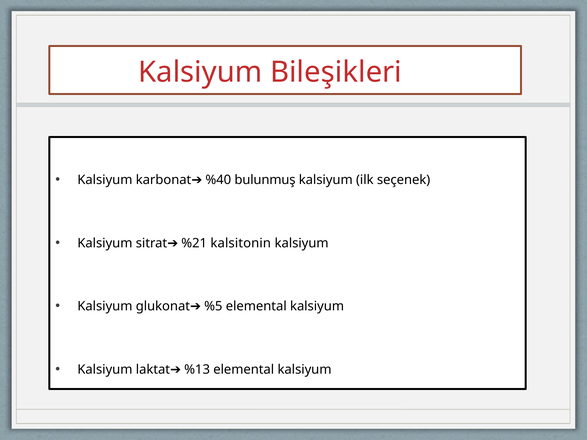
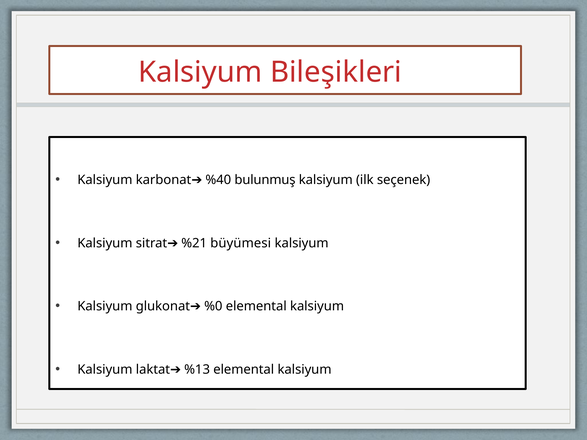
kalsitonin: kalsitonin -> büyümesi (241, 243)
%5: %5 -> %0 (213, 306)
